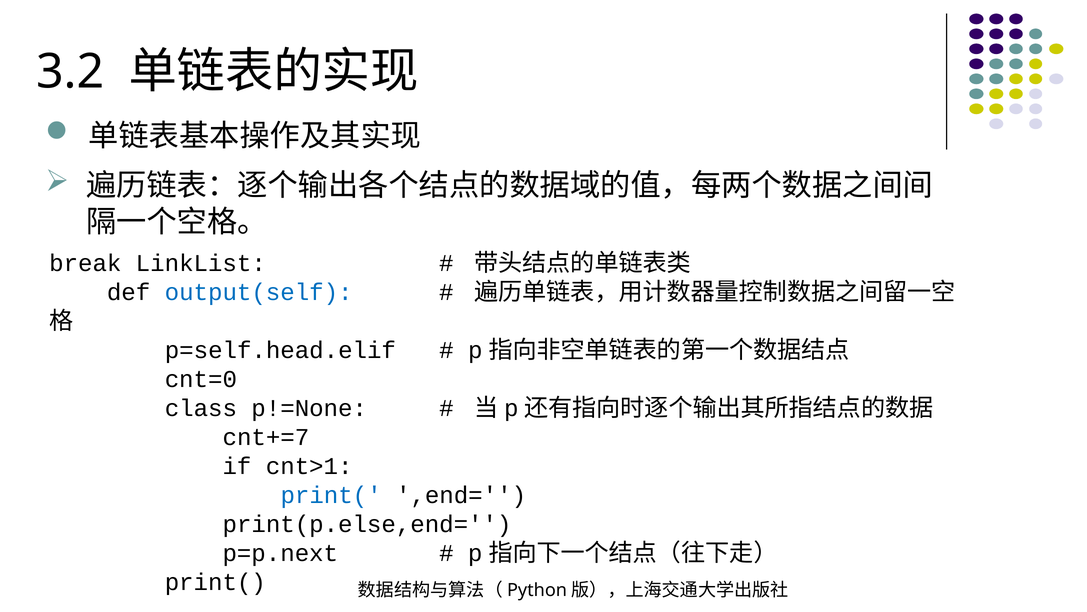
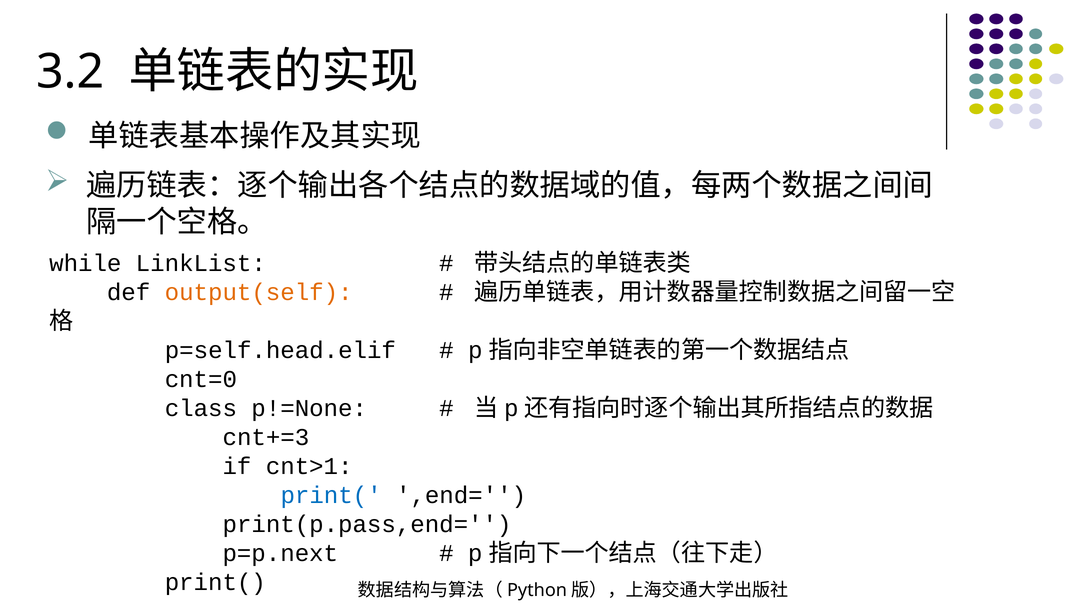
break: break -> while (85, 263)
output(self colour: blue -> orange (259, 292)
cnt+=7: cnt+=7 -> cnt+=3 (266, 437)
print(p.else,end=: print(p.else,end= -> print(p.pass,end= (367, 524)
